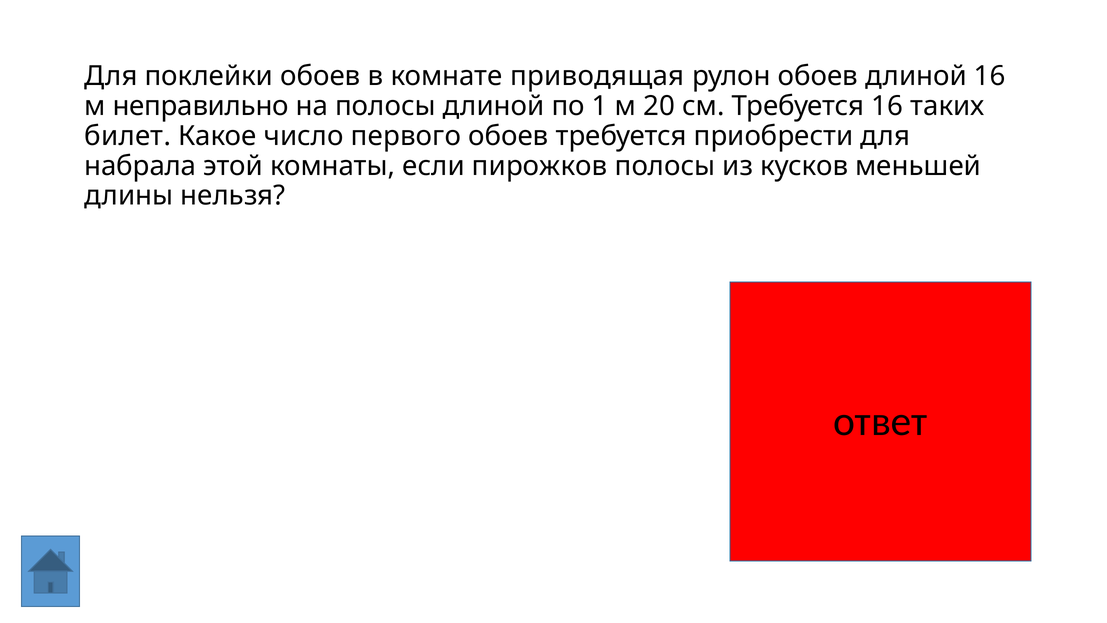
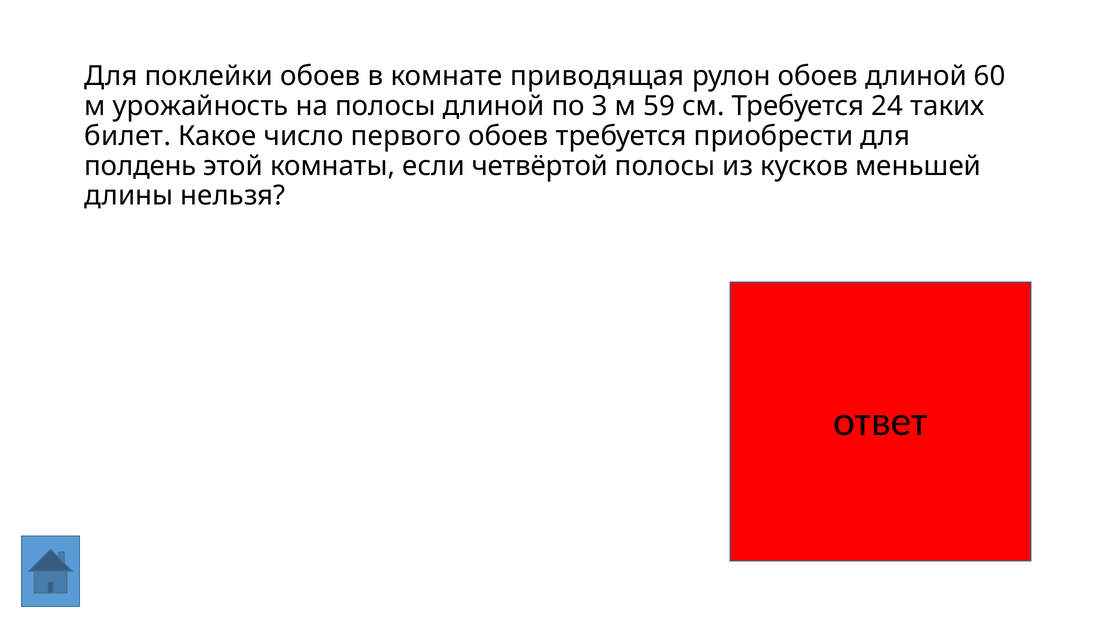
длиной 16: 16 -> 60 (990, 76)
неправильно: неправильно -> урожайность (201, 106)
1: 1 -> 3 (600, 106)
20: 20 -> 59 (659, 106)
Требуется 16: 16 -> 24 (887, 106)
набрала: набрала -> полдень (140, 166)
пирожков: пирожков -> четвёртой (540, 166)
